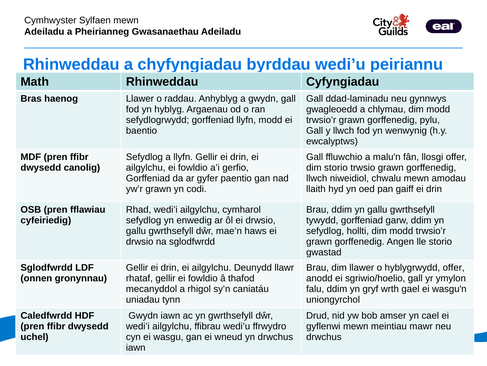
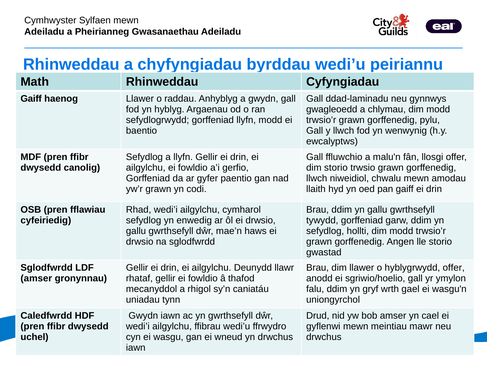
Bras: Bras -> Gaiff (31, 99)
onnen: onnen -> amser (36, 278)
